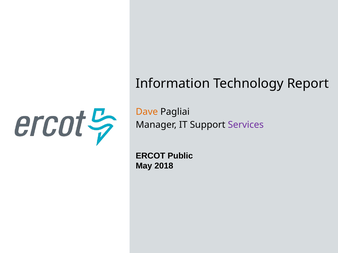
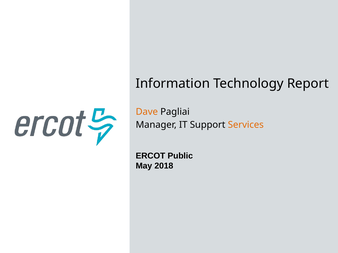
Services colour: purple -> orange (246, 125)
